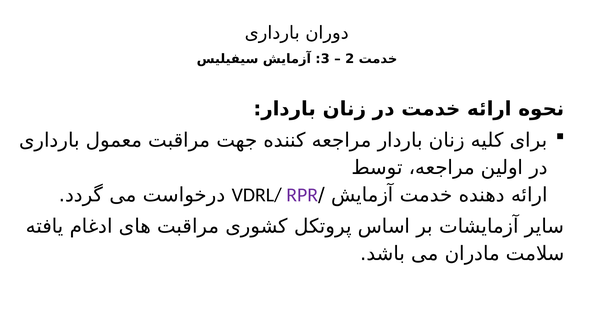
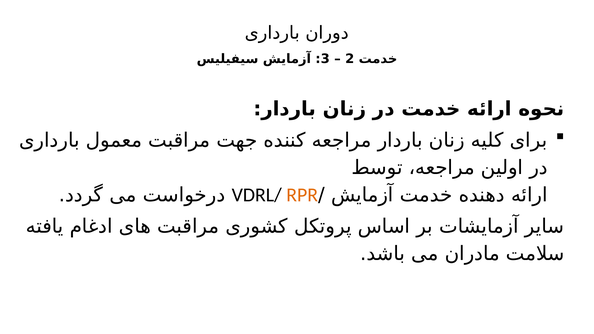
RPR colour: purple -> orange (302, 195)
